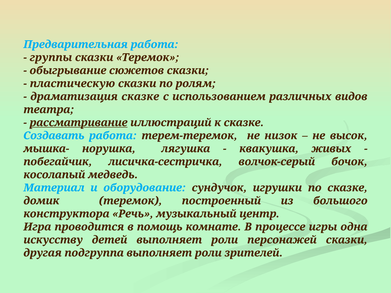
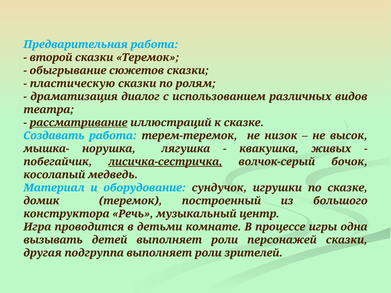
группы: группы -> второй (51, 58)
драматизация сказке: сказке -> диалог (140, 97)
лисичка-сестричка underline: none -> present (165, 162)
помощь: помощь -> детьми (160, 227)
искусству: искусству -> вызывать (53, 240)
